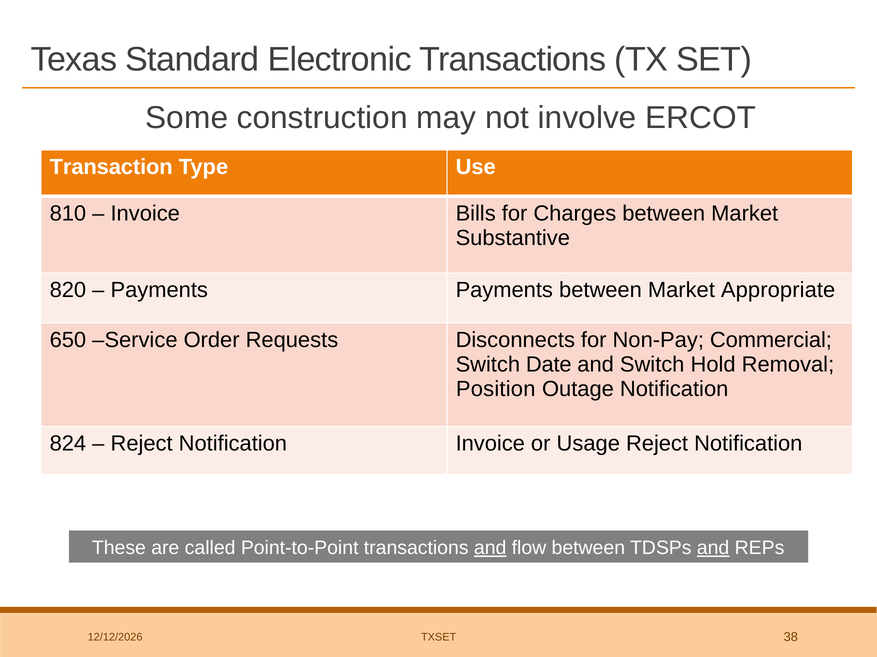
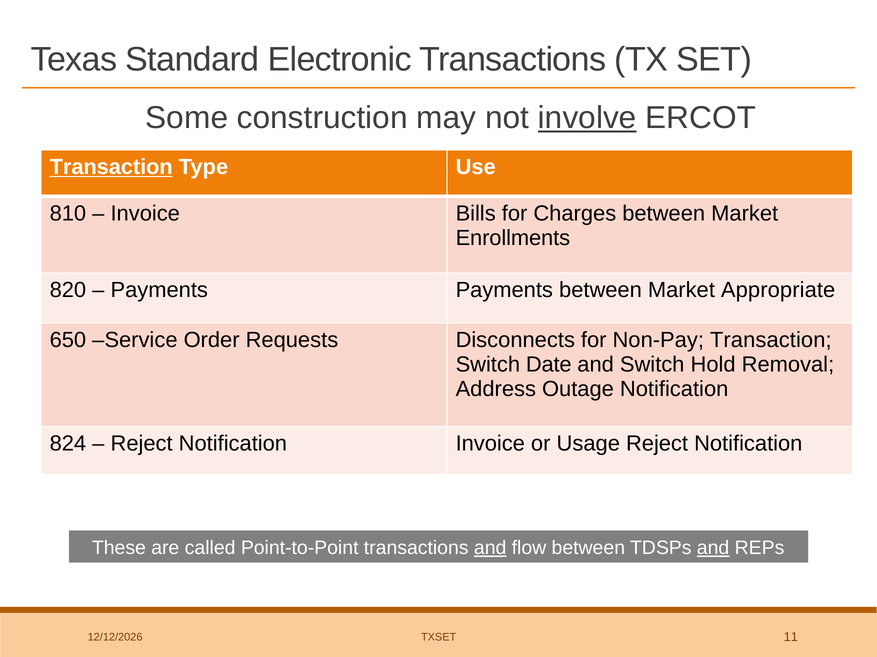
involve underline: none -> present (587, 118)
Transaction underline: none -> present (111, 167)
Substantive: Substantive -> Enrollments (513, 238)
Non-Pay Commercial: Commercial -> Transaction (771, 340)
Position: Position -> Address (496, 389)
38: 38 -> 11 (791, 638)
